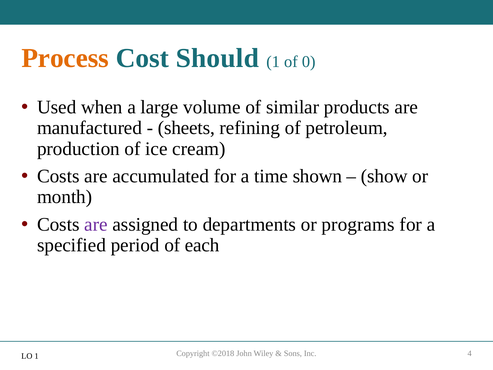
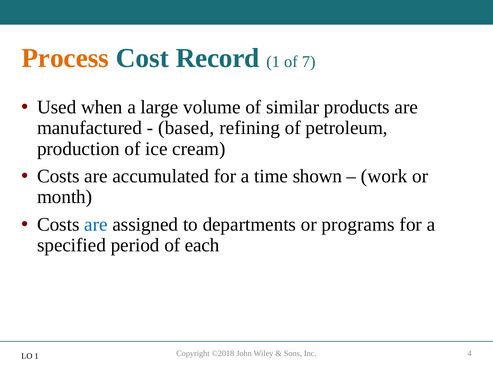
Should: Should -> Record (218, 58)
0: 0 -> 7 (309, 62)
sheets: sheets -> based (186, 128)
show: show -> work (384, 176)
are colour: purple -> blue (96, 224)
